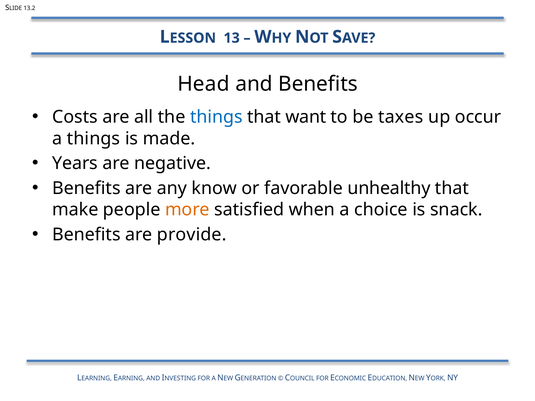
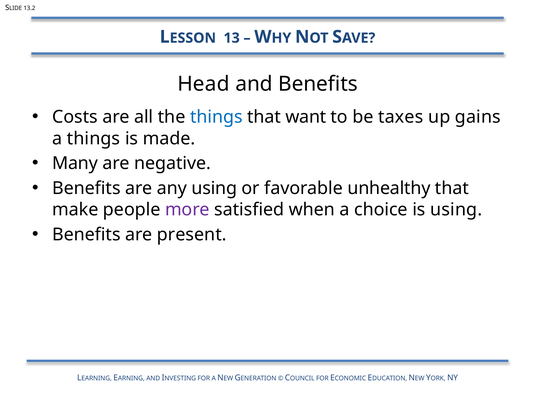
occur: occur -> gains (478, 117)
Years: Years -> Many (75, 164)
any know: know -> using (214, 188)
more colour: orange -> purple (187, 210)
is snack: snack -> using (456, 210)
provide: provide -> present (192, 235)
